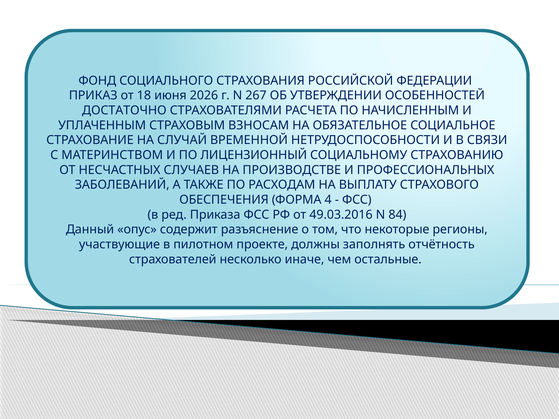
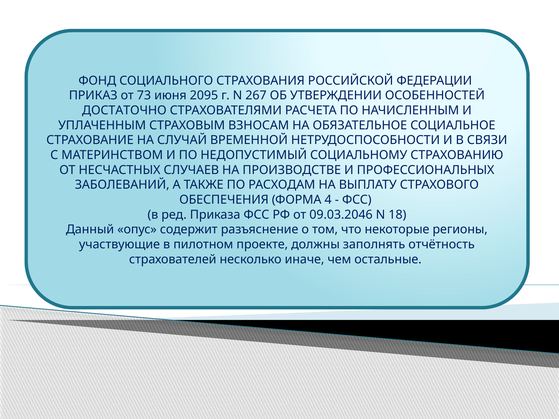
18: 18 -> 73 (144, 96)
2026: 2026 -> 2095 (204, 96)
ЛИЦЕНЗИОННЫЙ: ЛИЦЕНЗИОННЫЙ -> НЕДОПУСТИМЫЙ (254, 155)
49.03.2016: 49.03.2016 -> 09.03.2046 (341, 215)
84: 84 -> 18 (397, 215)
